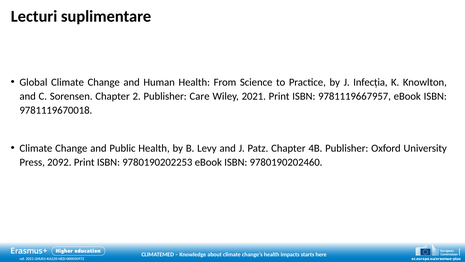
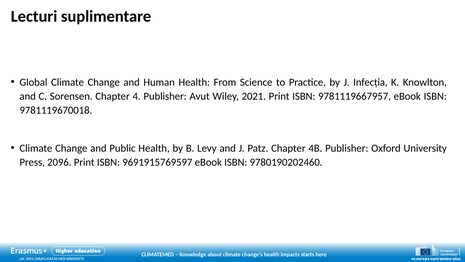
2: 2 -> 4 (137, 96)
Care: Care -> Avut (200, 96)
2092: 2092 -> 2096 (59, 162)
9780190202253: 9780190202253 -> 9691915769597 (157, 162)
